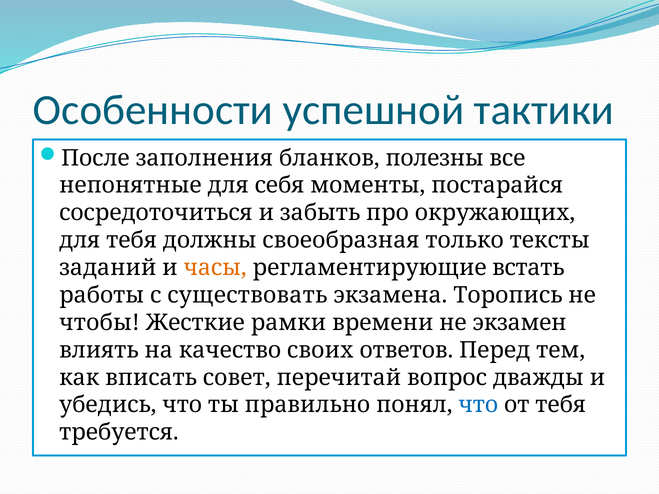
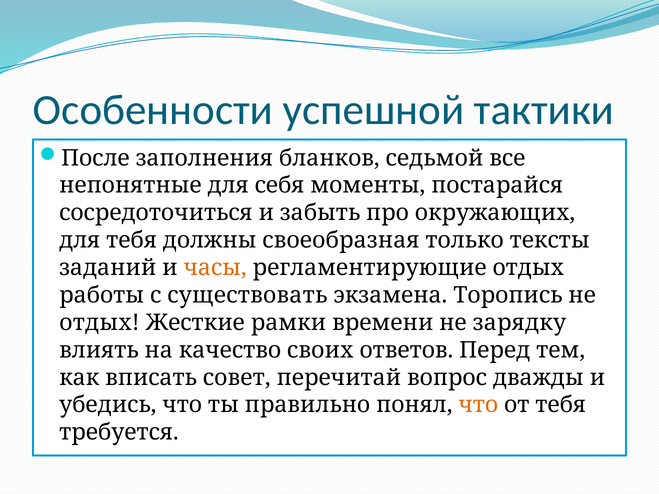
полезны: полезны -> седьмой (434, 158)
регламентирующие встать: встать -> отдых (528, 268)
чтобы: чтобы -> отдых (99, 323)
экзамен: экзамен -> зарядку (519, 323)
что colour: blue -> orange (478, 405)
